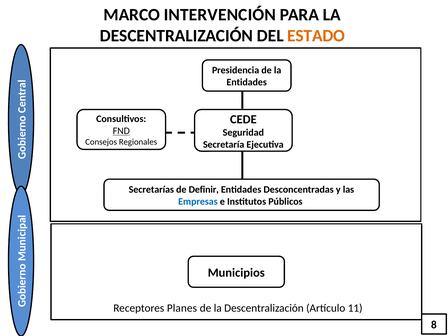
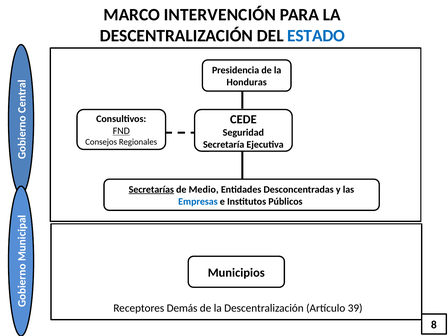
ESTADO colour: orange -> blue (316, 36)
Entidades: Entidades -> Honduras (247, 82)
Secretarías underline: none -> present (151, 189)
Definir: Definir -> Medio (204, 189)
Planes: Planes -> Demás (182, 308)
11: 11 -> 39 (355, 308)
